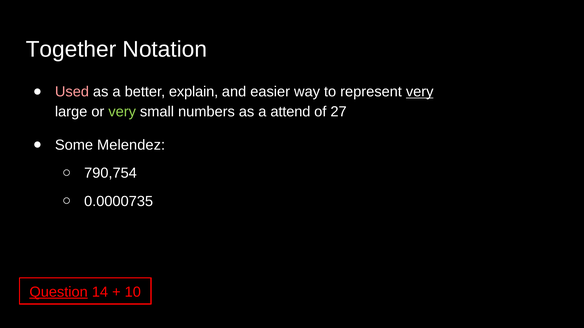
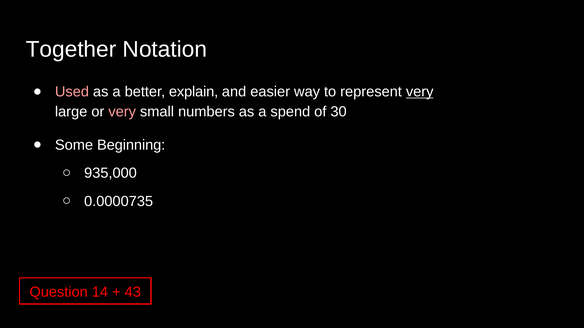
very colour: light green -> pink (122, 112)
attend: attend -> spend (290, 112)
27: 27 -> 30 (339, 112)
Melendez: Melendez -> Beginning (131, 145)
790,754: 790,754 -> 935,000 (110, 173)
Question underline: present -> none (59, 292)
10: 10 -> 43 (133, 292)
